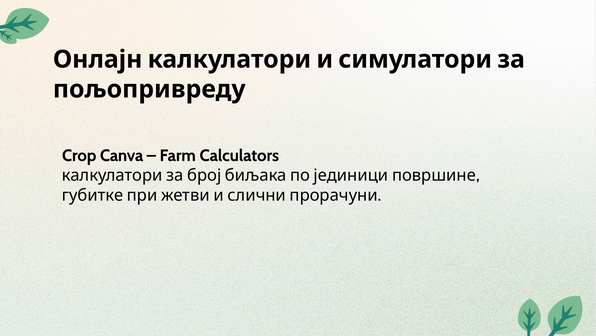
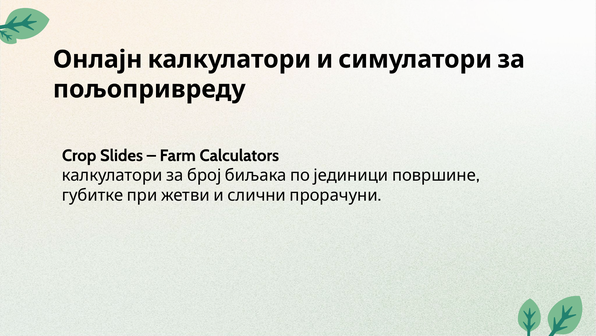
Canva: Canva -> Slides (121, 155)
